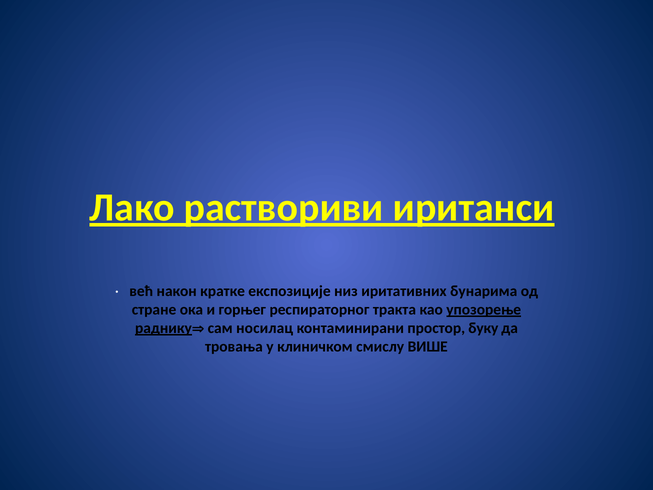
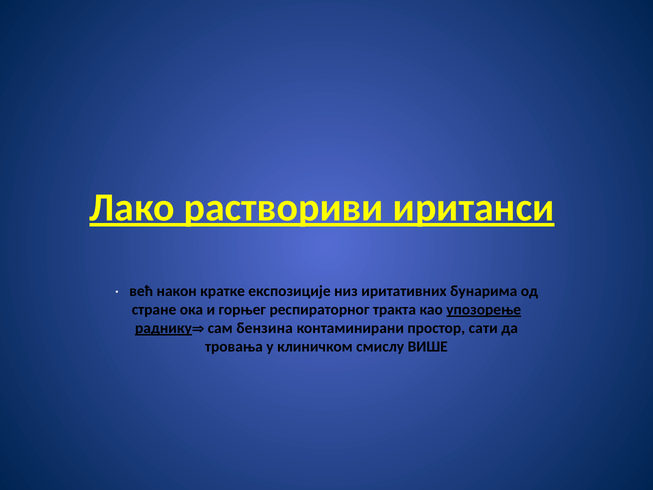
носилац: носилац -> бензина (265, 328)
буку: буку -> сати (483, 328)
